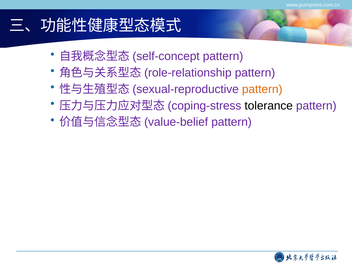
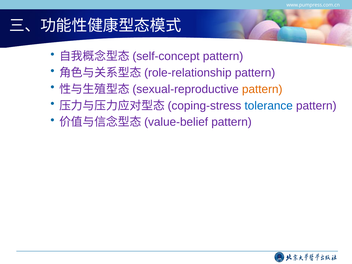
tolerance colour: black -> blue (269, 106)
